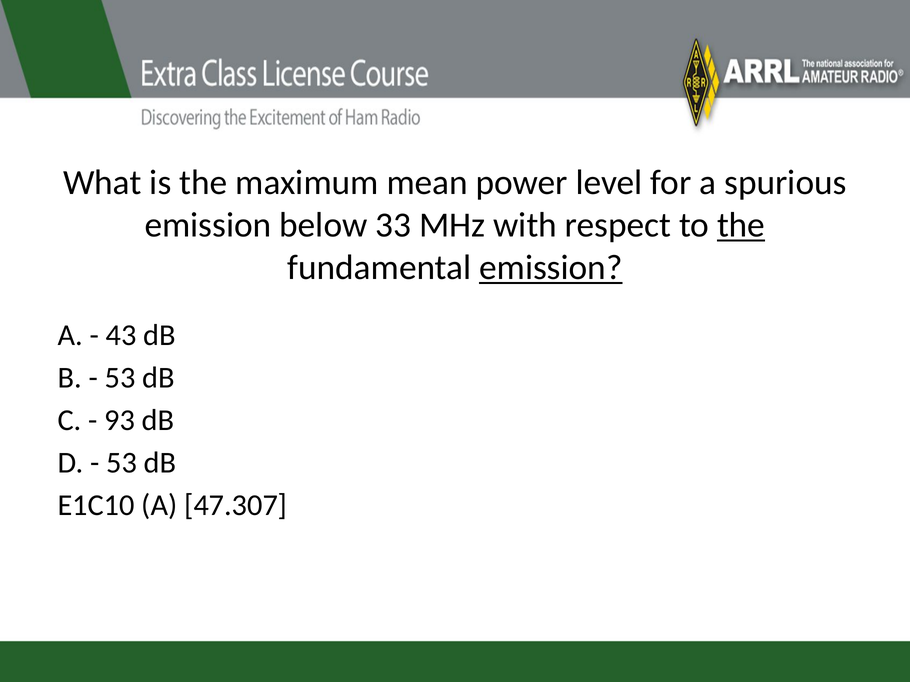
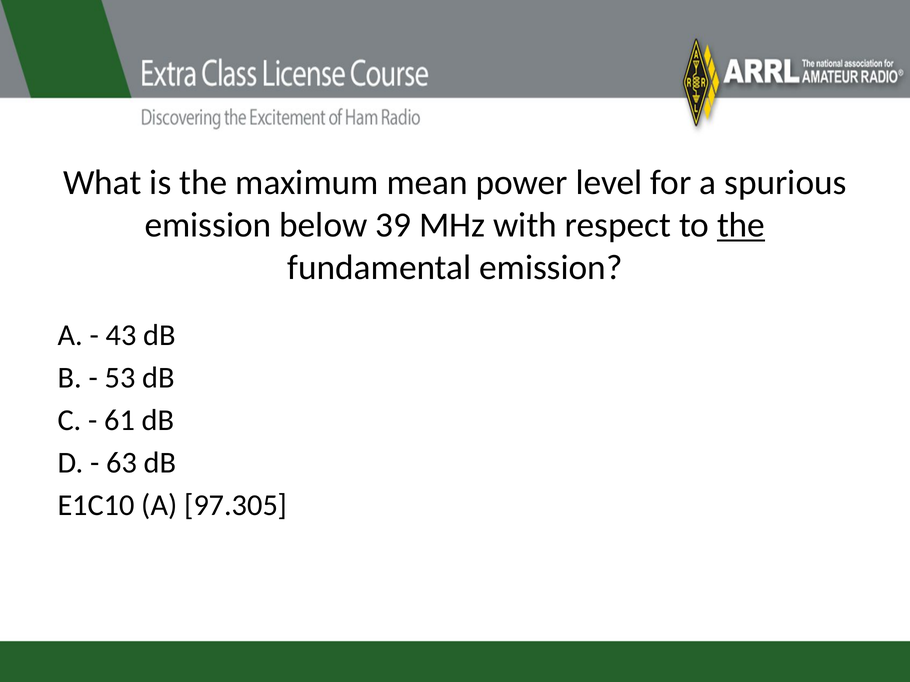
33: 33 -> 39 (393, 225)
emission underline: present -> none (551, 268)
93: 93 -> 61 (120, 421)
53: 53 -> 63 (122, 463)
47.307: 47.307 -> 97.305 (236, 506)
